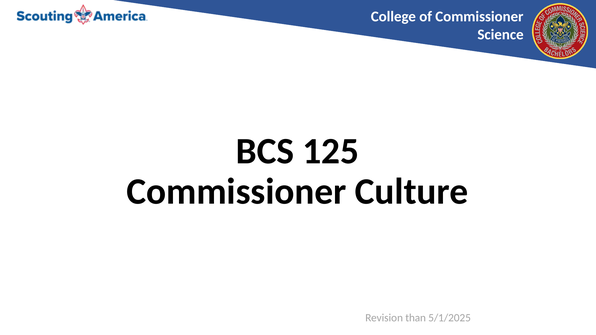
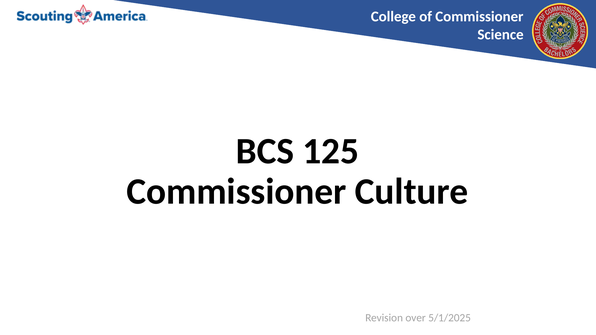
than: than -> over (416, 318)
